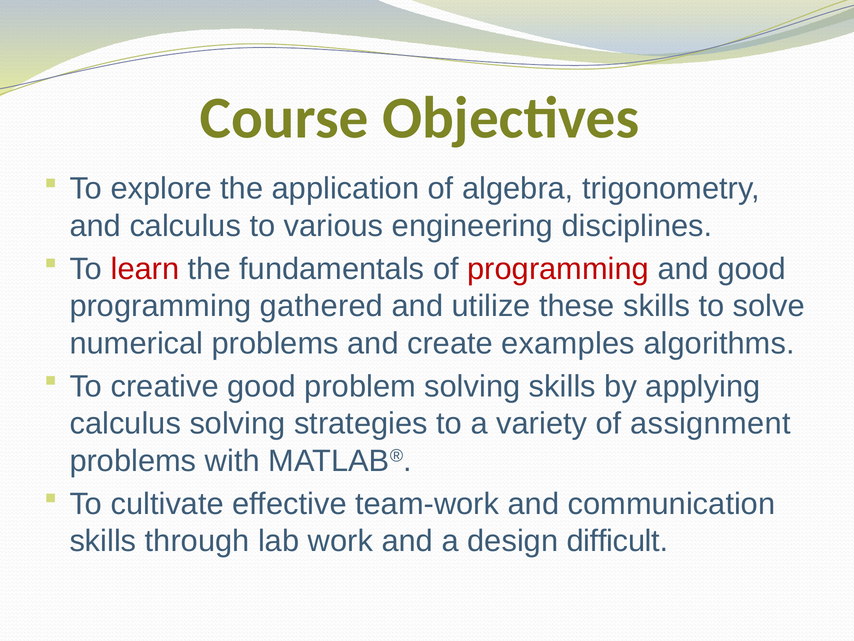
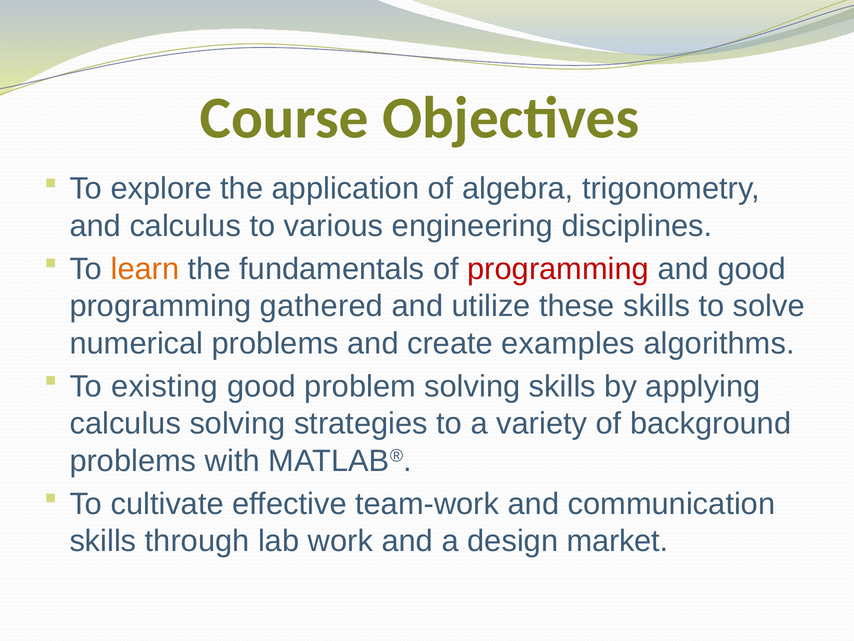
learn colour: red -> orange (145, 269)
creative: creative -> existing (165, 386)
assignment: assignment -> background (711, 423)
difficult: difficult -> market (617, 541)
